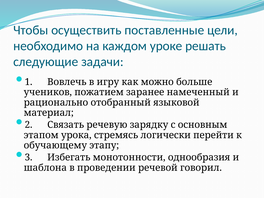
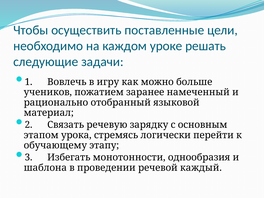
говорил: говорил -> каждый (201, 168)
